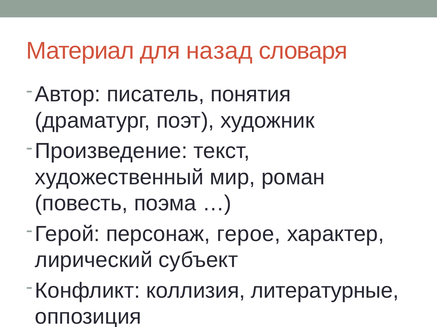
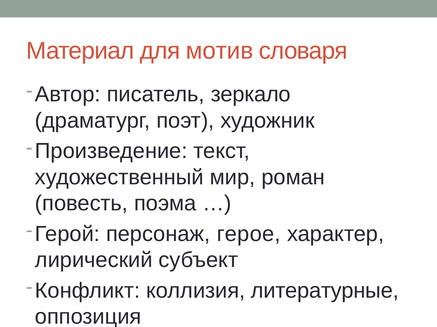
назад: назад -> мотив (219, 51)
понятия: понятия -> зеркало (251, 95)
